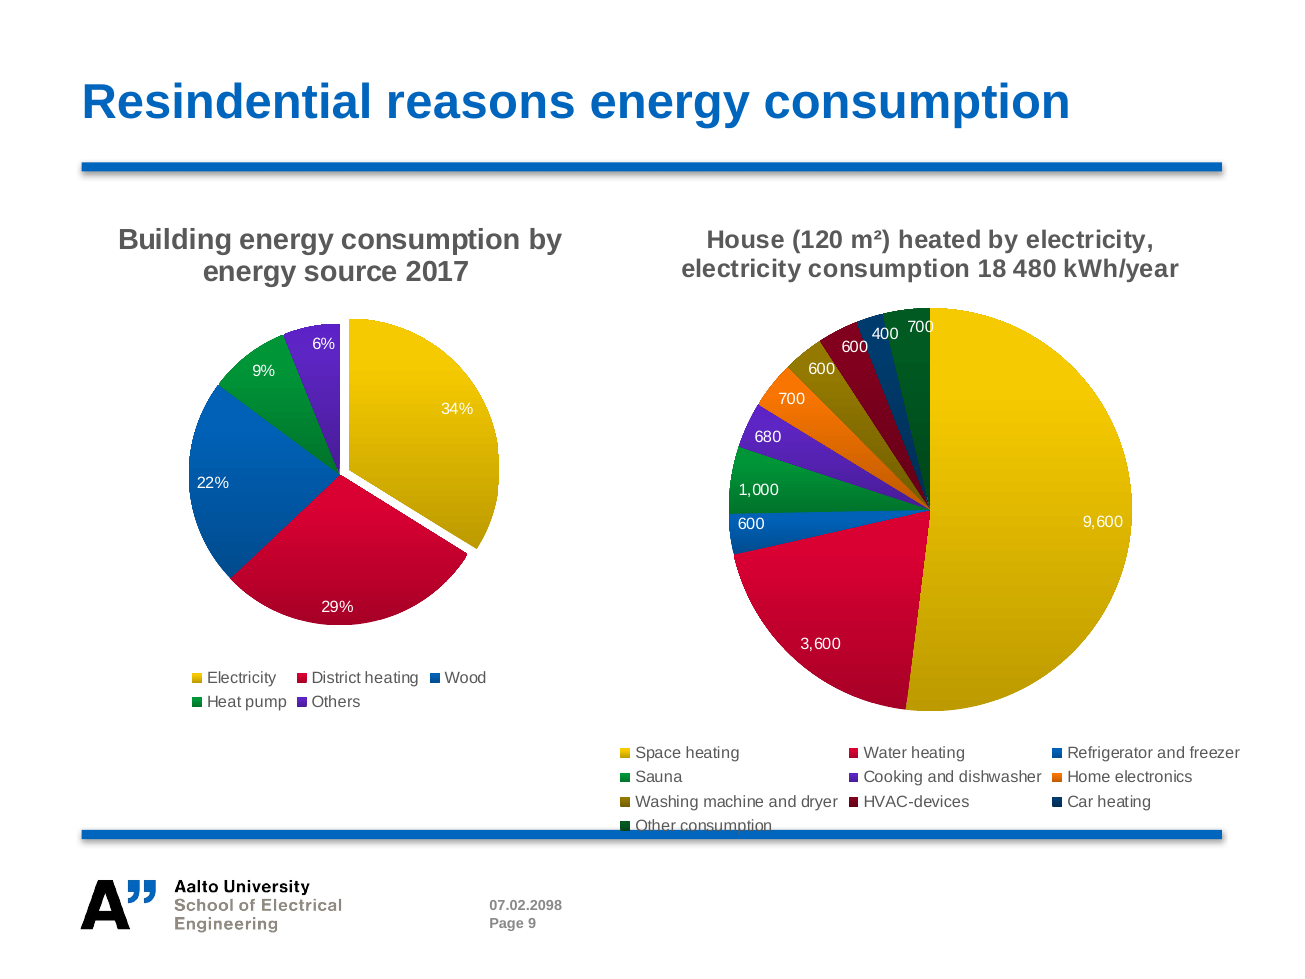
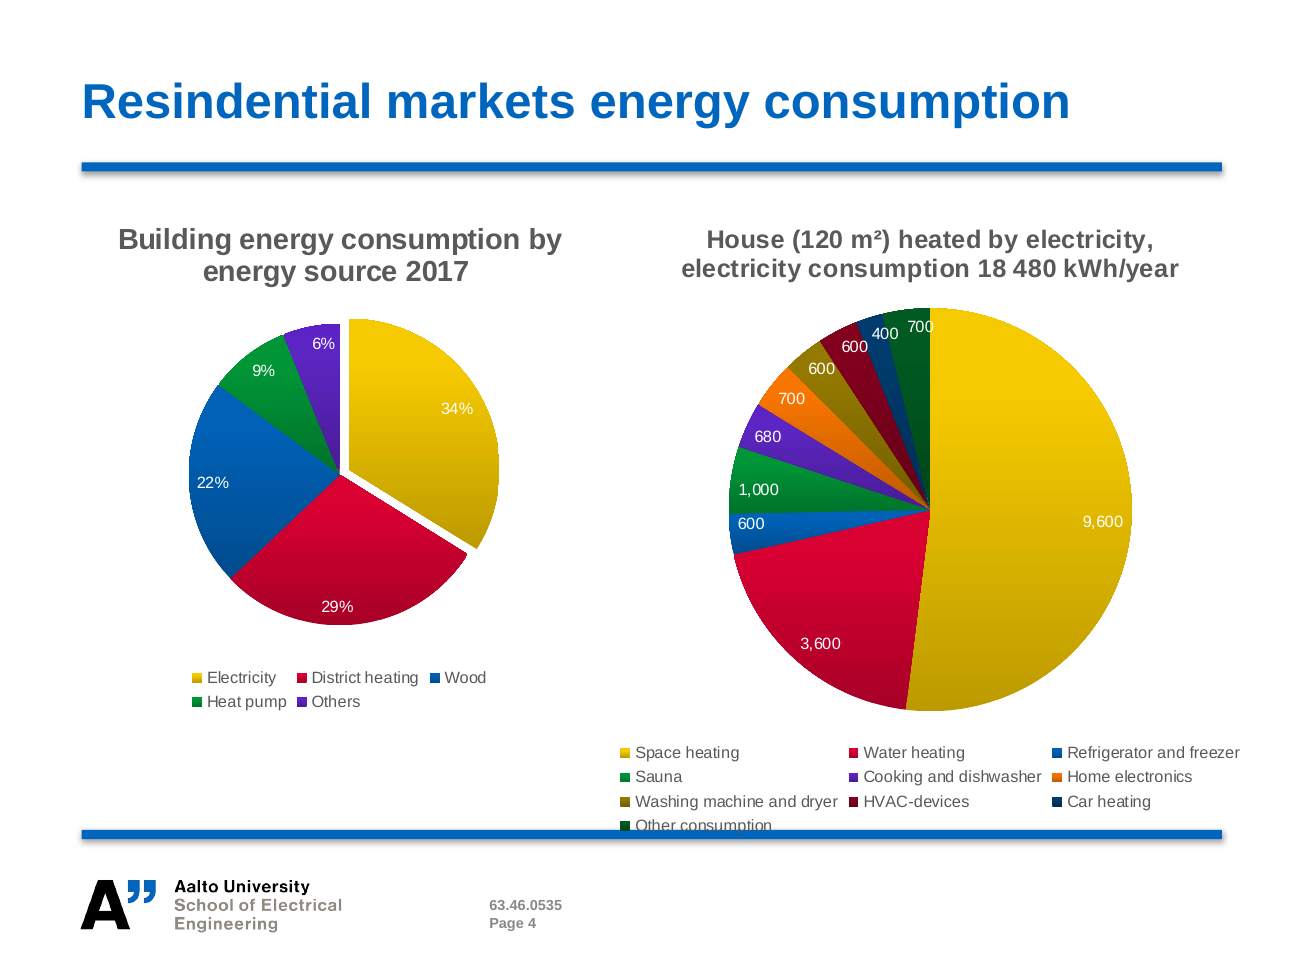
reasons: reasons -> markets (481, 102)
07.02.2098: 07.02.2098 -> 63.46.0535 (526, 905)
9: 9 -> 4 (532, 923)
